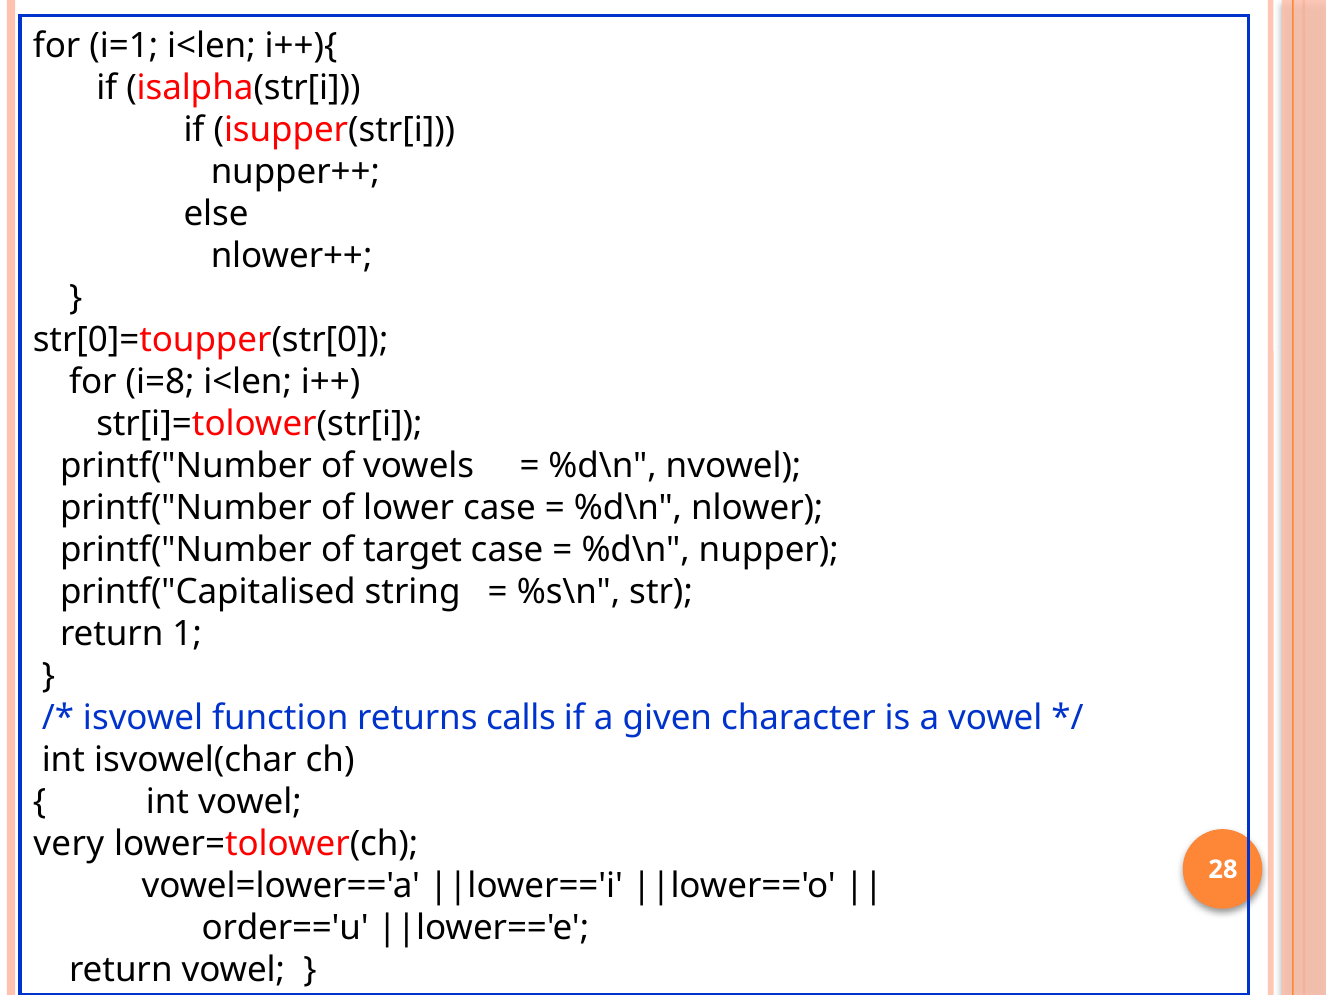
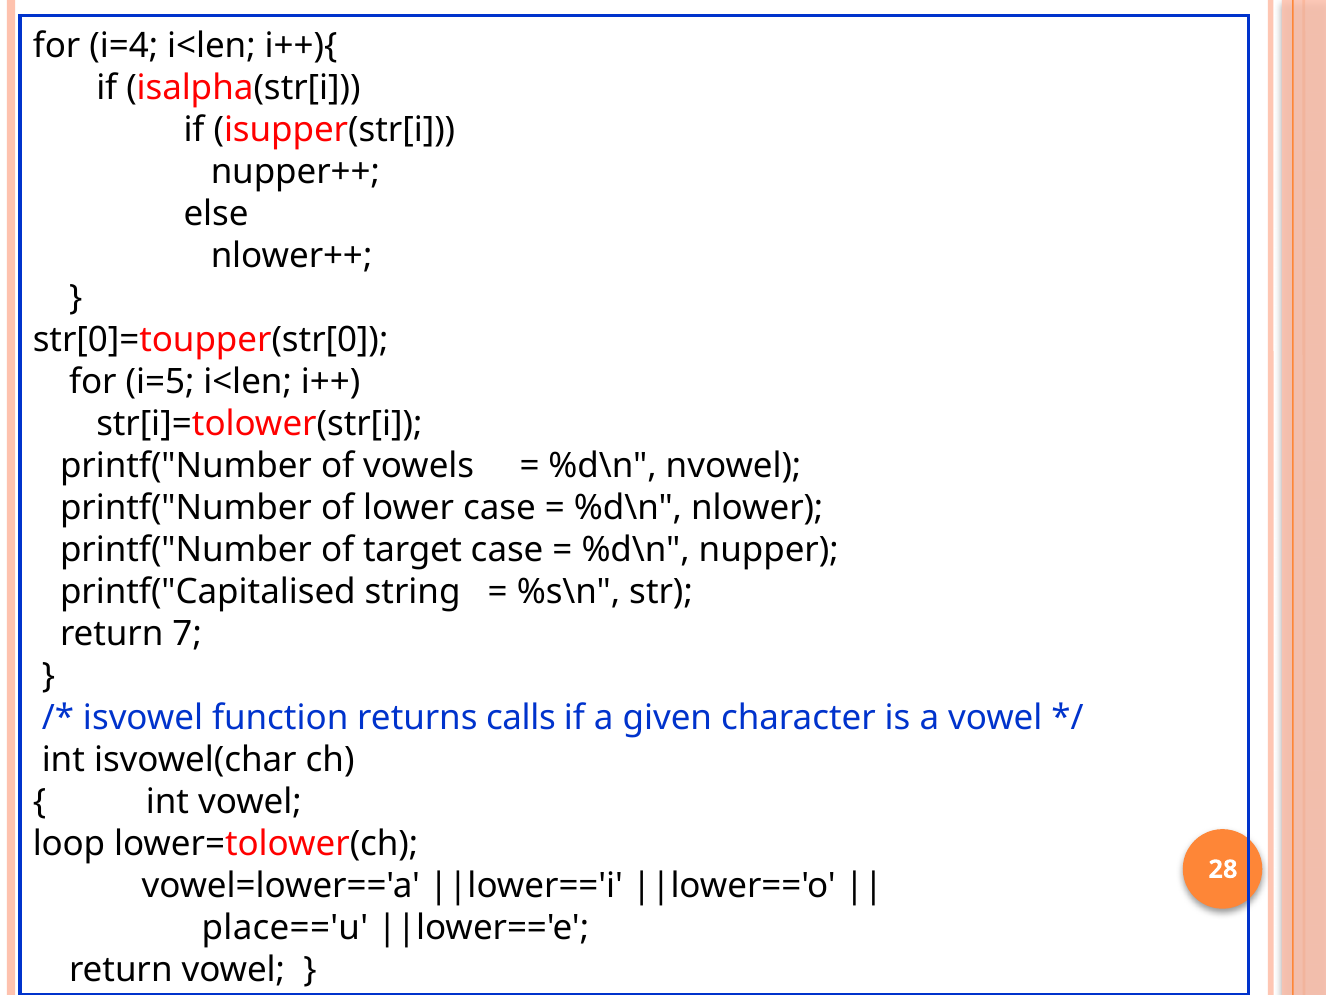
i=1: i=1 -> i=4 (124, 46)
i=8: i=8 -> i=5 (160, 381)
1: 1 -> 7 (187, 633)
very: very -> loop (69, 843)
order=='u: order=='u -> place=='u (285, 927)
